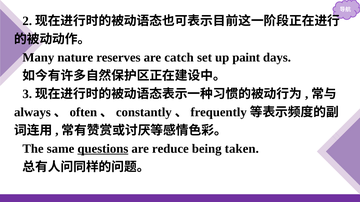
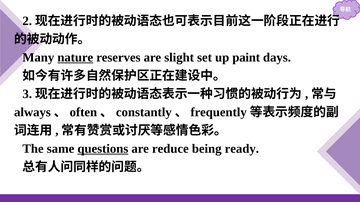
nature underline: none -> present (75, 58)
catch: catch -> slight (179, 58)
taken: taken -> ready (242, 149)
